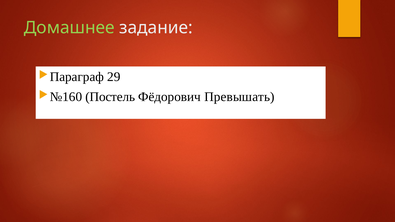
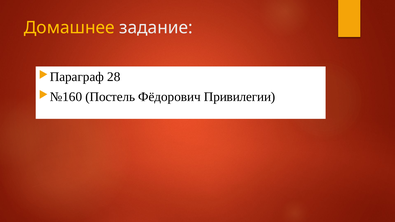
Домашнее colour: light green -> yellow (69, 28)
29: 29 -> 28 (114, 77)
Превышать: Превышать -> Привилегии (240, 97)
